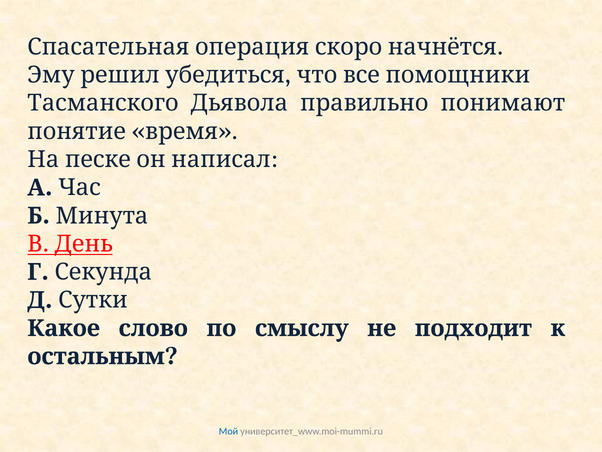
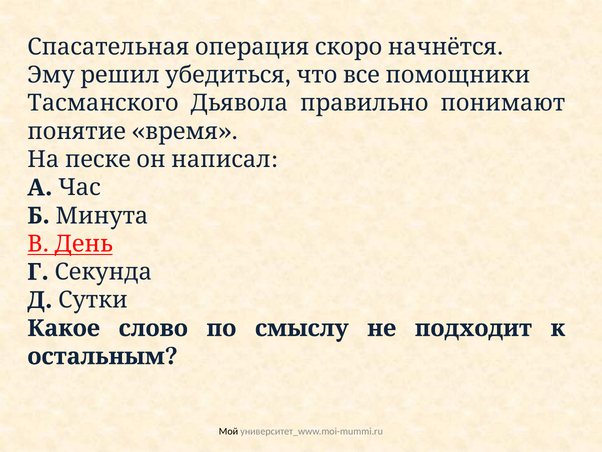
Мой colour: blue -> black (228, 431)
